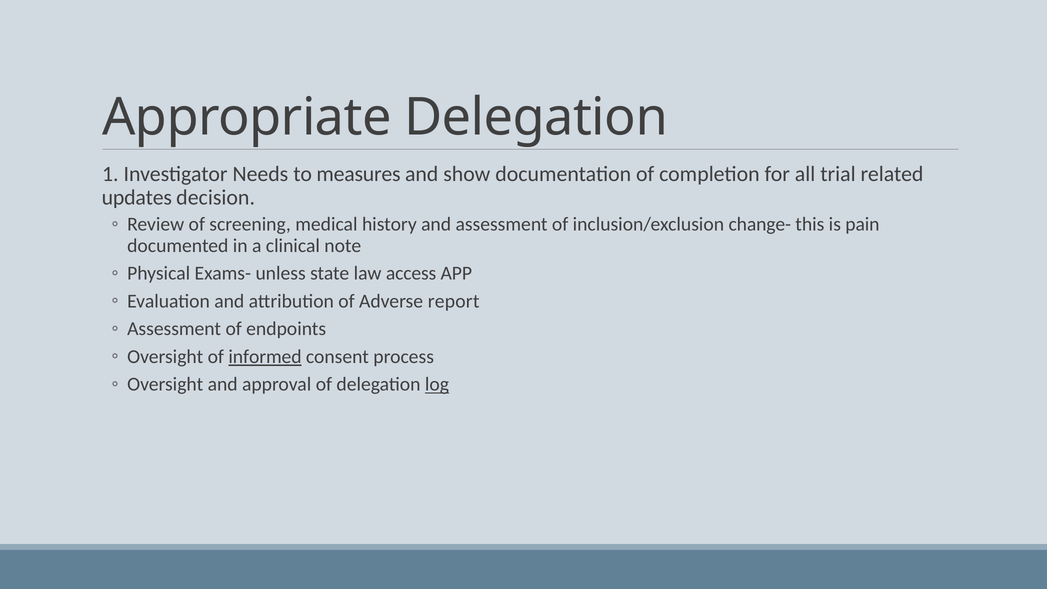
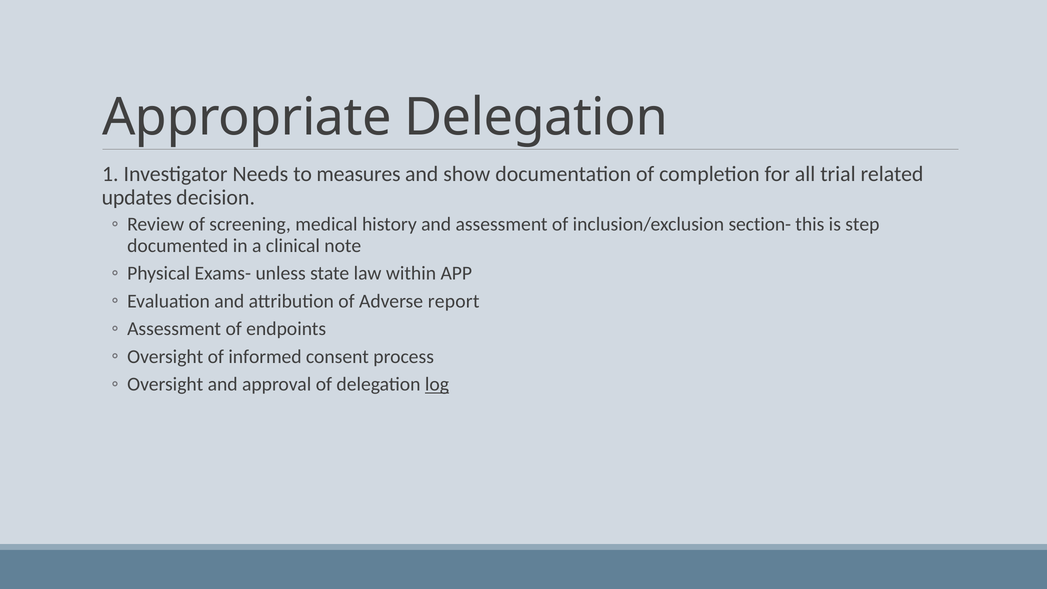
change-: change- -> section- (760, 224)
pain: pain -> step (862, 224)
access: access -> within (411, 273)
informed underline: present -> none (265, 357)
